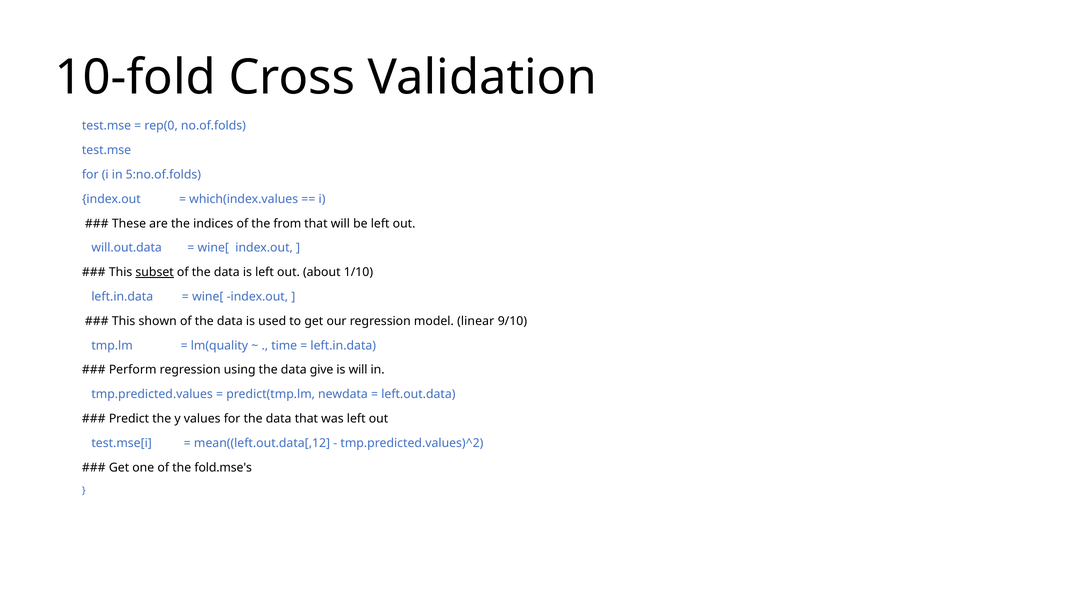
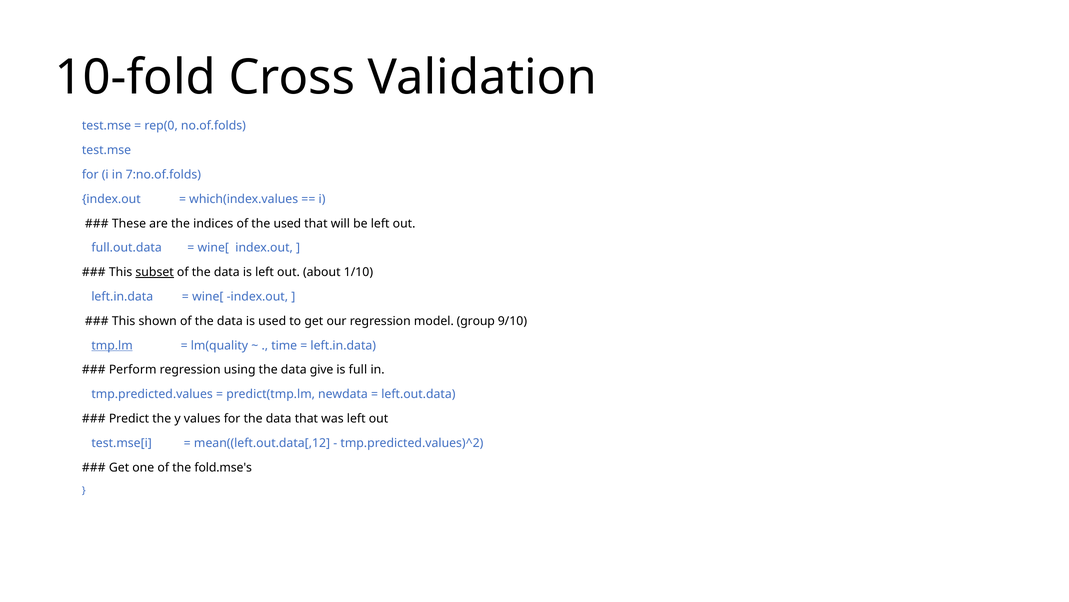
5:no.of.folds: 5:no.of.folds -> 7:no.of.folds (163, 175)
the from: from -> used (287, 223)
will.out.data: will.out.data -> full.out.data (127, 248)
linear: linear -> group (476, 321)
tmp.lm underline: none -> present (112, 345)
is will: will -> full (358, 369)
